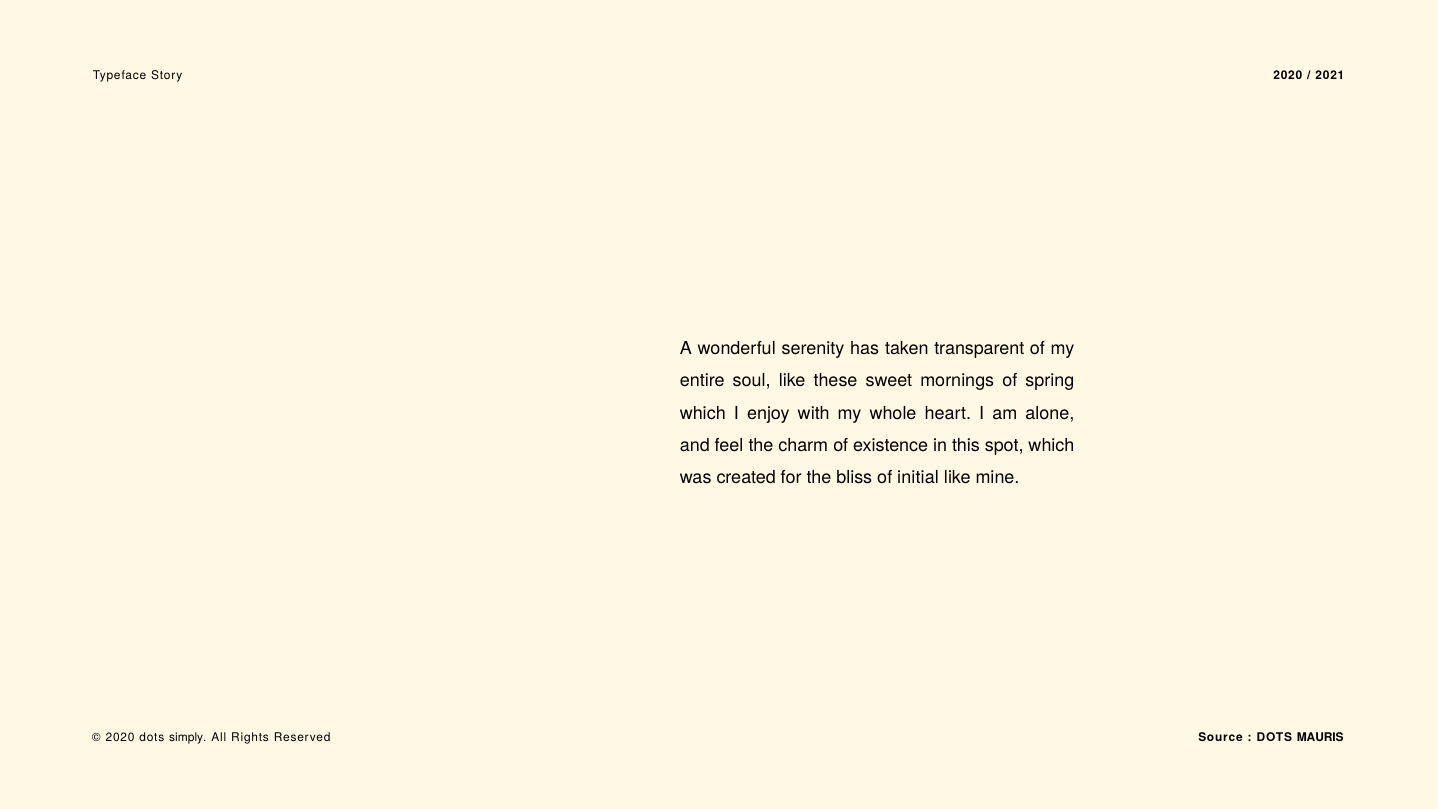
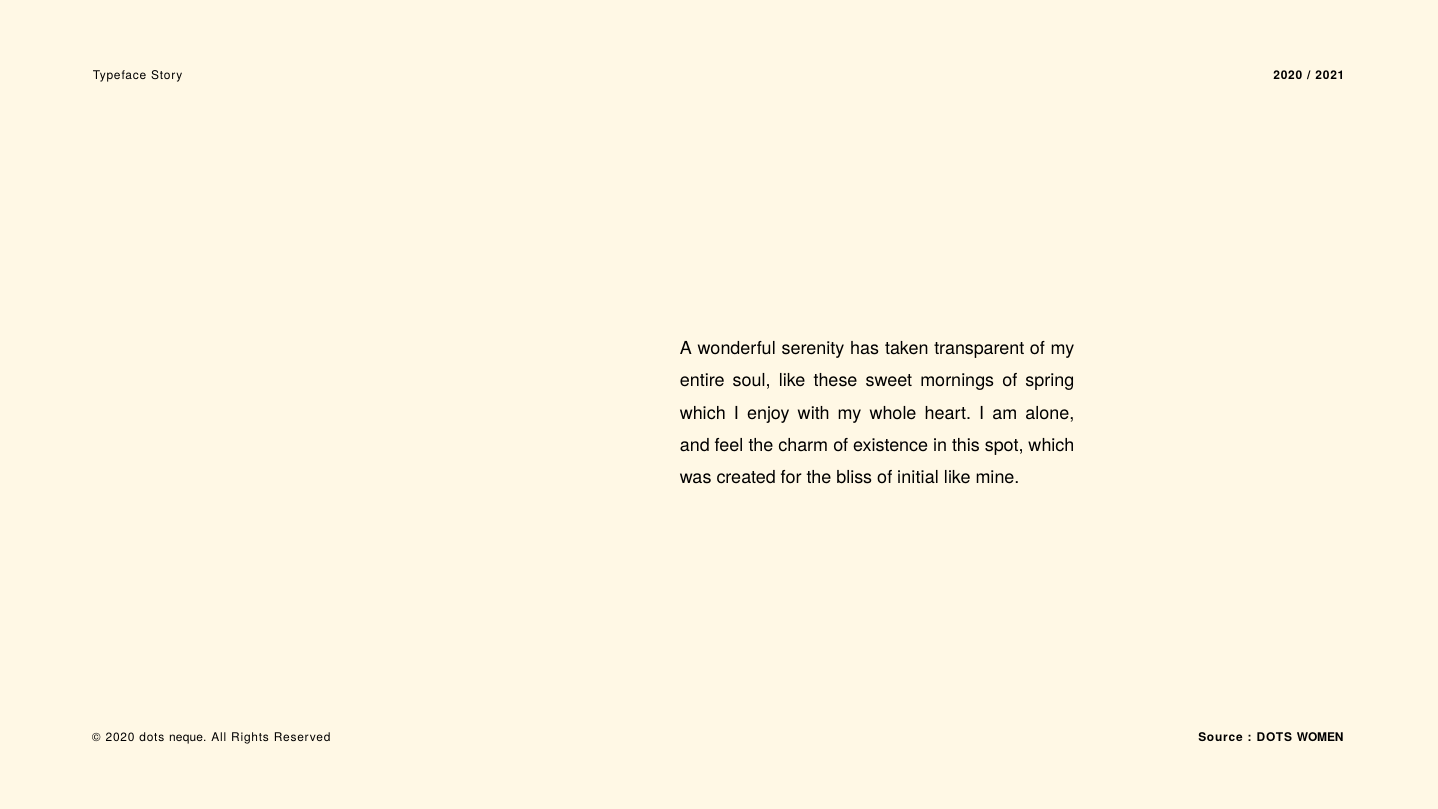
simply: simply -> neque (188, 738)
MAURIS: MAURIS -> WOMEN (1320, 738)
